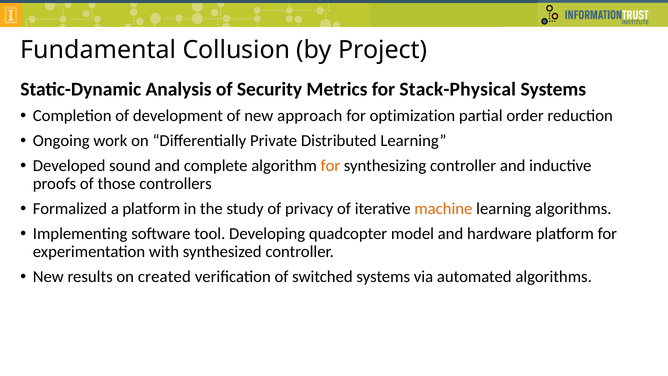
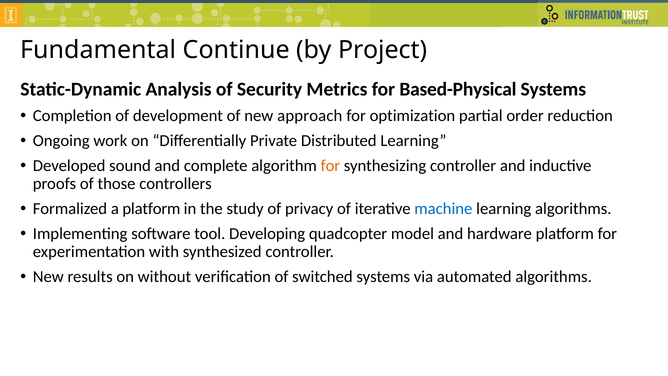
Collusion: Collusion -> Continue (236, 50)
Stack-Physical: Stack-Physical -> Based-Physical (458, 89)
machine colour: orange -> blue (443, 209)
created: created -> without (164, 277)
